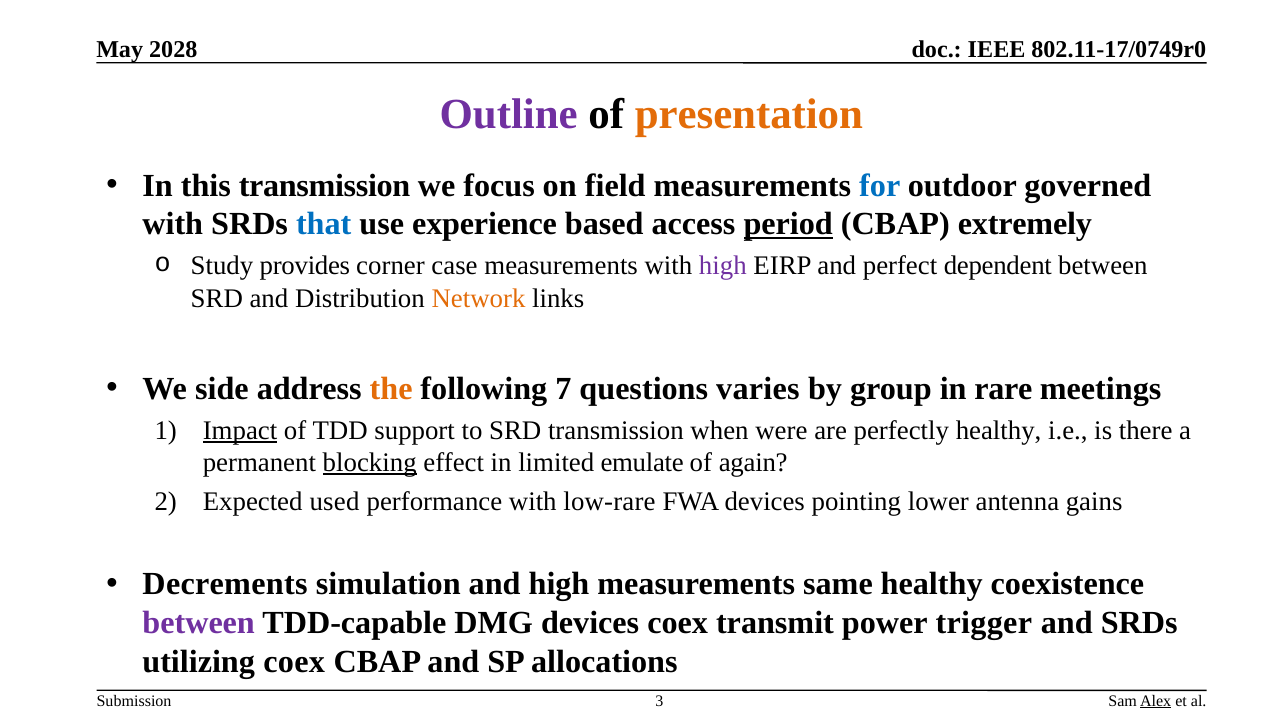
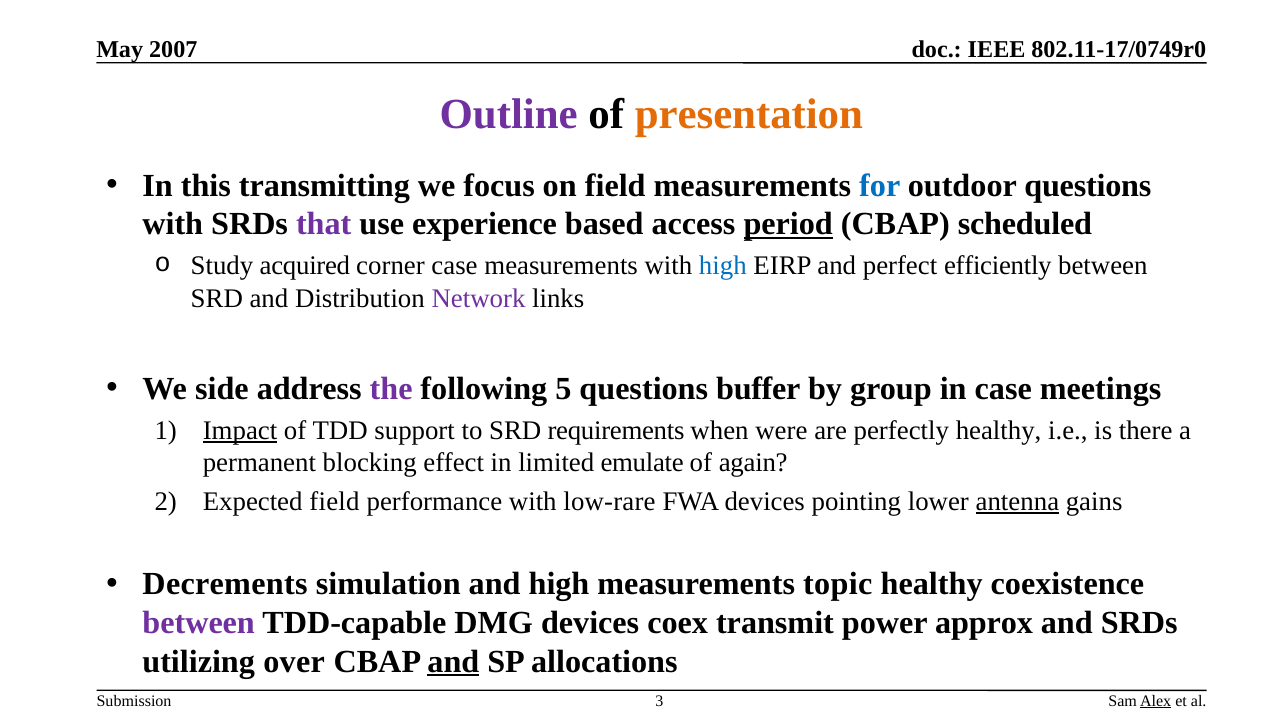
2028: 2028 -> 2007 (173, 50)
this transmission: transmission -> transmitting (324, 186)
outdoor governed: governed -> questions (1088, 186)
that colour: blue -> purple (324, 224)
extremely: extremely -> scheduled (1025, 224)
provides: provides -> acquired (305, 266)
high colour: purple -> blue (723, 266)
dependent: dependent -> efficiently (998, 266)
Network colour: orange -> purple (478, 298)
the colour: orange -> purple (391, 389)
7: 7 -> 5 (563, 389)
varies: varies -> buffer (758, 389)
in rare: rare -> case (1003, 389)
SRD transmission: transmission -> requirements (616, 430)
blocking underline: present -> none (370, 463)
Expected used: used -> field (334, 501)
antenna underline: none -> present (1017, 501)
same: same -> topic (838, 584)
trigger: trigger -> approx (984, 623)
utilizing coex: coex -> over (294, 661)
and underline: none -> present (453, 661)
